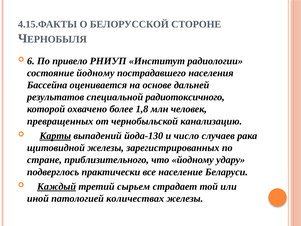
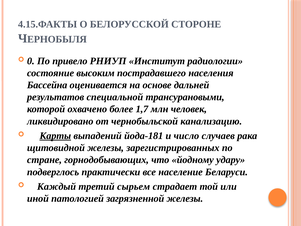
6: 6 -> 0 (31, 61)
состояние йодному: йодному -> высоким (96, 73)
радиотоксичного: радиотоксичного -> трансурановыми (185, 97)
1,8: 1,8 -> 1,7 (142, 109)
превращенных: превращенных -> ликвидировано (60, 121)
йода-130: йода-130 -> йода-181 (144, 136)
приблизительного: приблизительного -> горнодобывающих (107, 160)
Каждый underline: present -> none (57, 186)
количествах: количествах -> загрязненной (135, 198)
